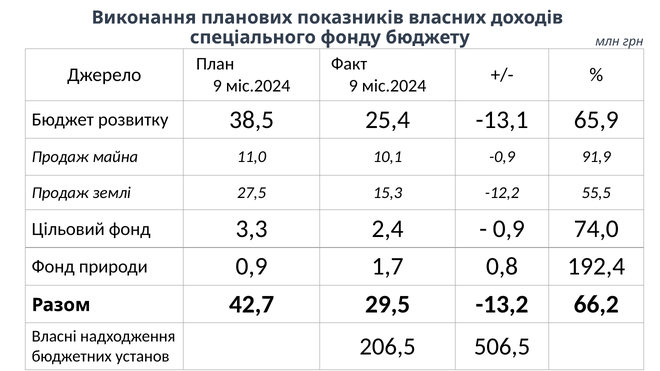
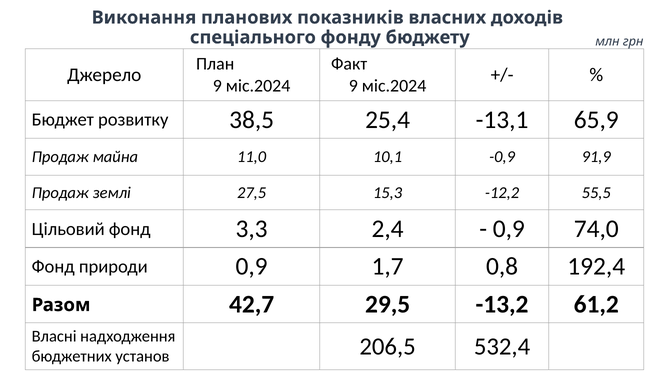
66,2: 66,2 -> 61,2 (596, 304)
506,5: 506,5 -> 532,4 (502, 347)
